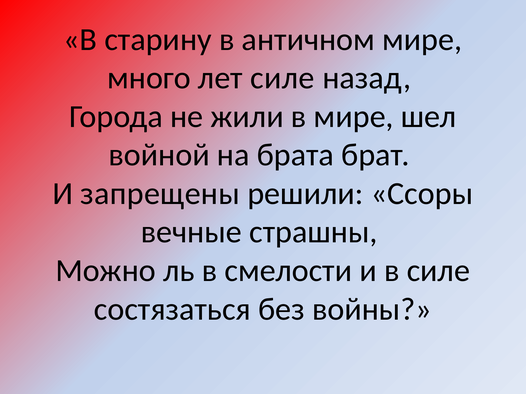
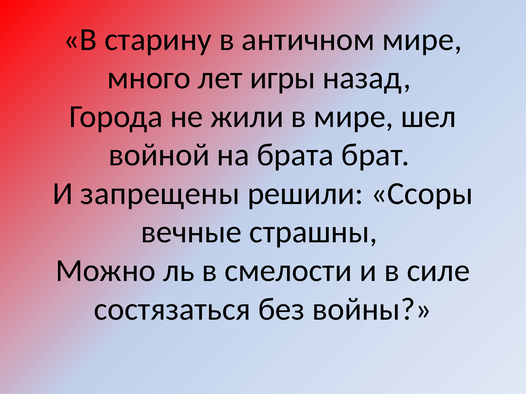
лет силе: силе -> игры (283, 78)
